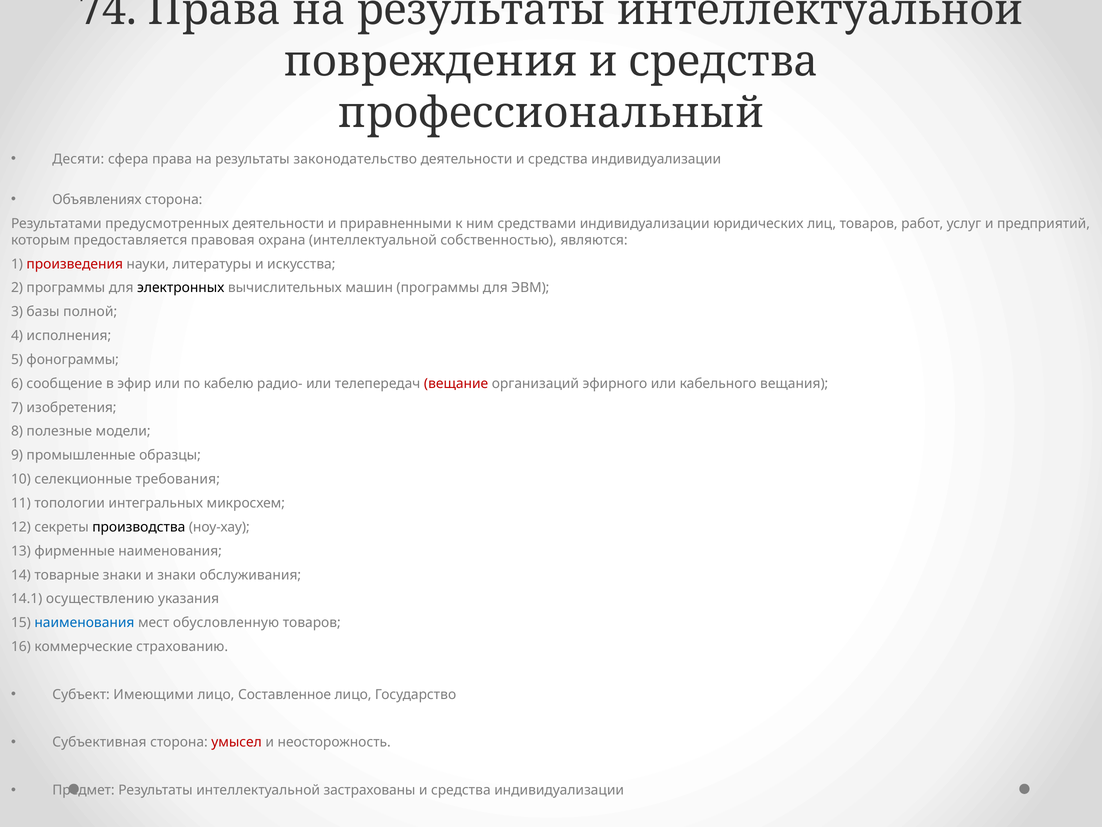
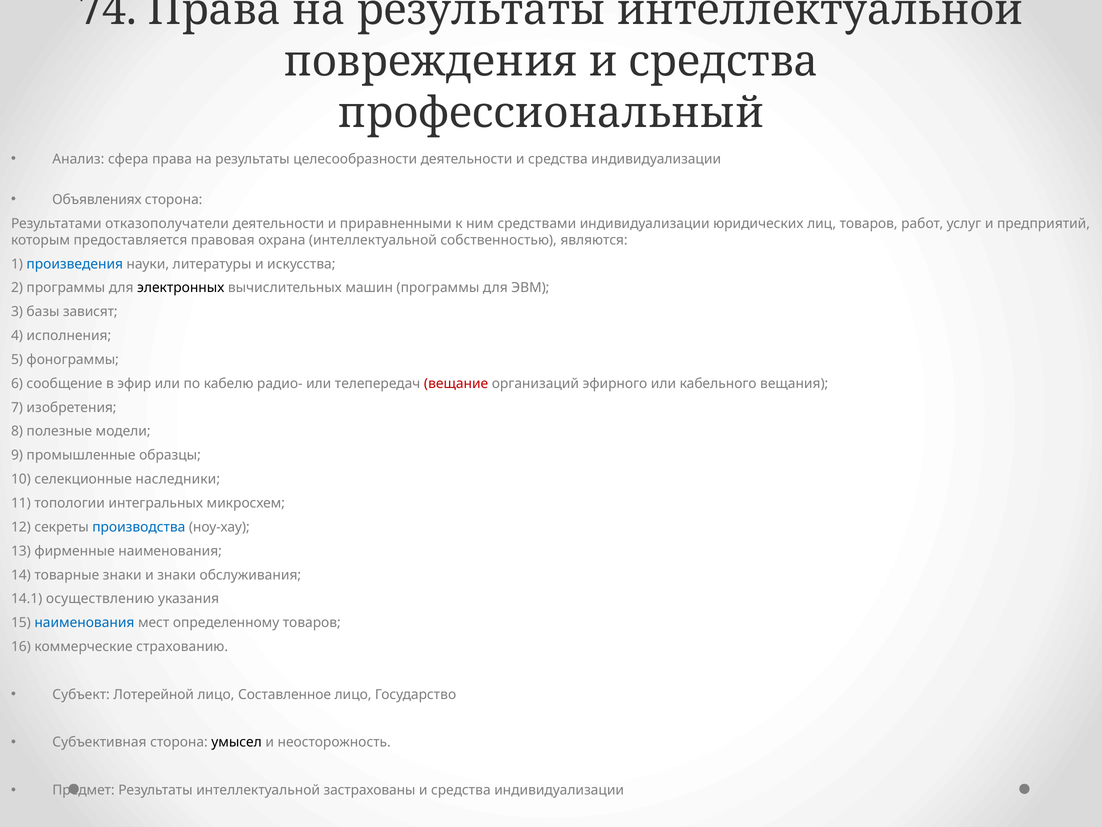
Десяти: Десяти -> Анализ (78, 159)
законодательство: законодательство -> целесообразности (355, 159)
предусмотренных: предусмотренных -> отказополучатели (167, 223)
произведения colour: red -> blue (75, 264)
полной: полной -> зависят (90, 312)
требования: требования -> наследники (178, 479)
производства colour: black -> blue (139, 527)
обусловленную: обусловленную -> определенному (226, 622)
Имеющими: Имеющими -> Лотерейной (154, 694)
умысел colour: red -> black (237, 742)
